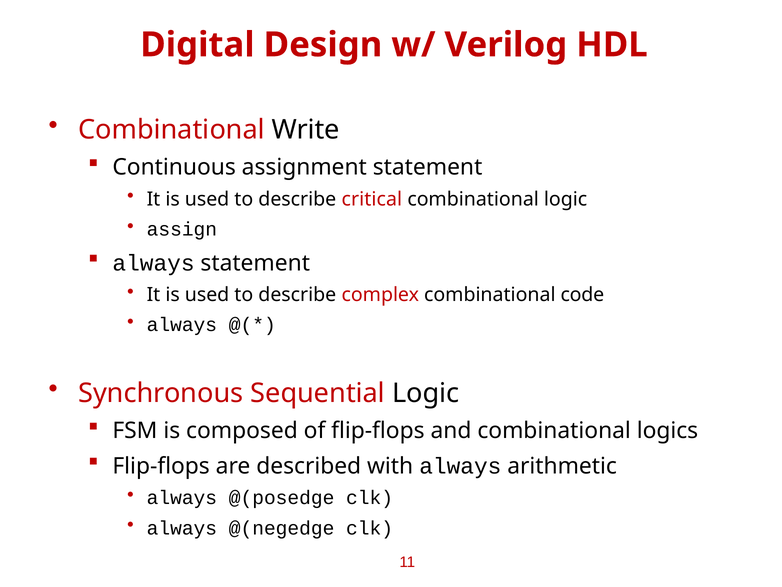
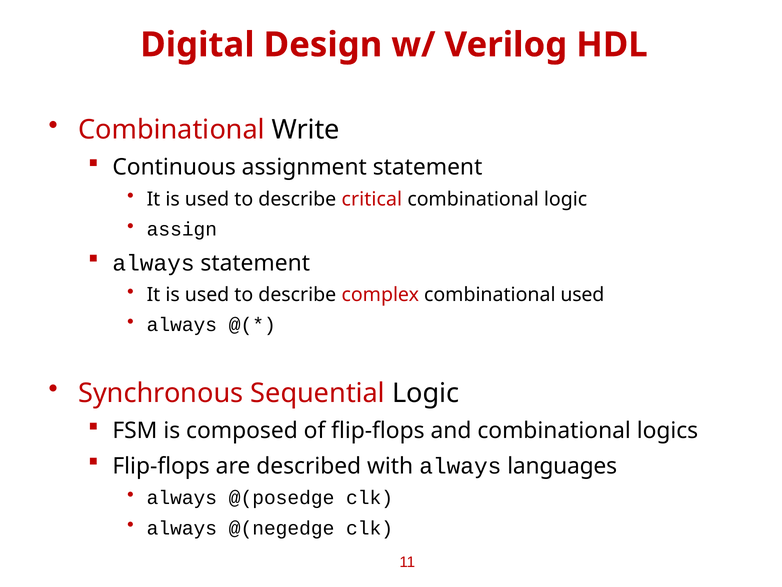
combinational code: code -> used (582, 295)
arithmetic: arithmetic -> languages (562, 466)
